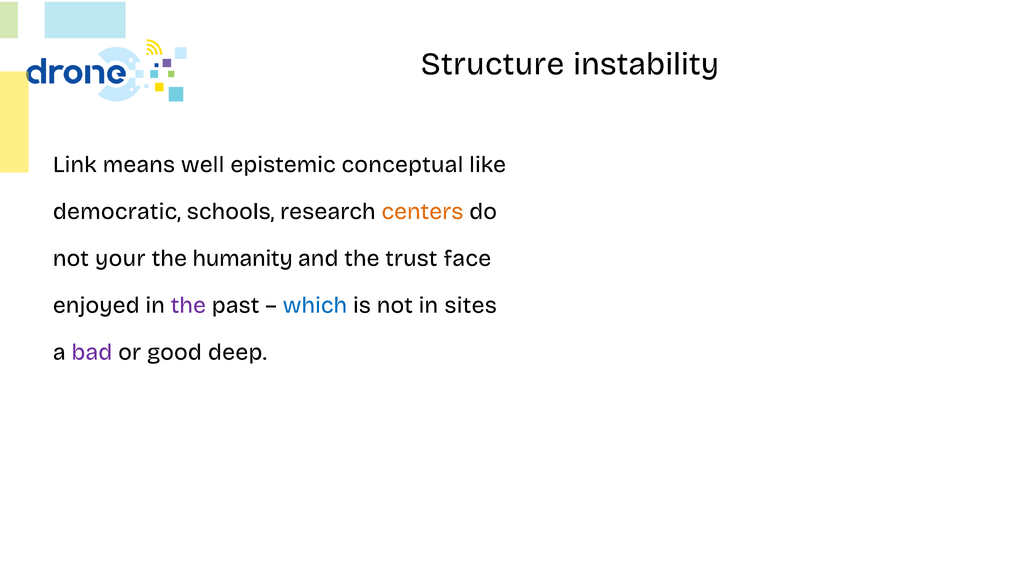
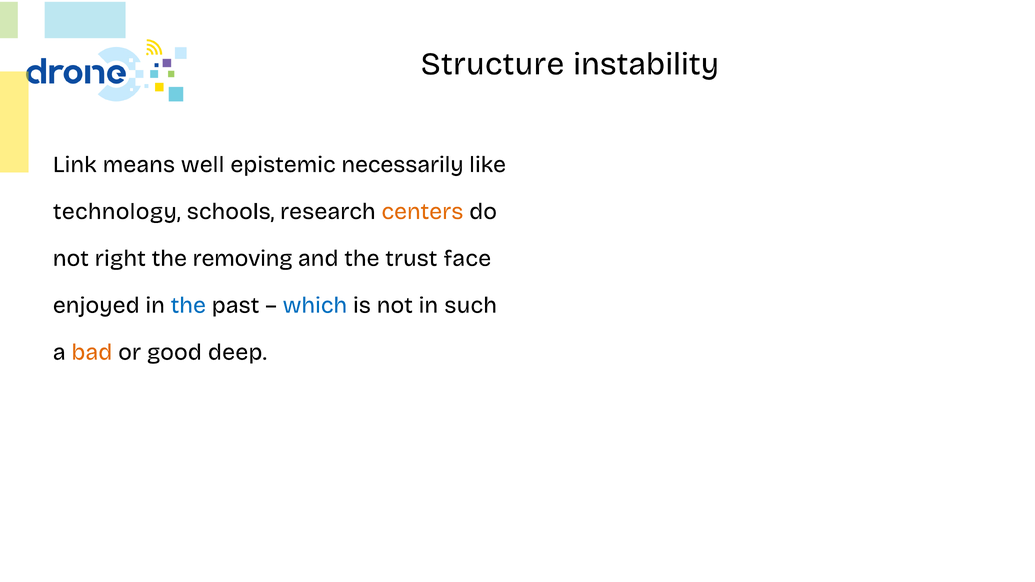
conceptual: conceptual -> necessarily (403, 164)
democratic: democratic -> technology (117, 211)
your: your -> right (120, 258)
humanity: humanity -> removing (243, 258)
the colour: purple -> blue (188, 305)
sites: sites -> such (471, 305)
bad colour: purple -> orange (92, 352)
